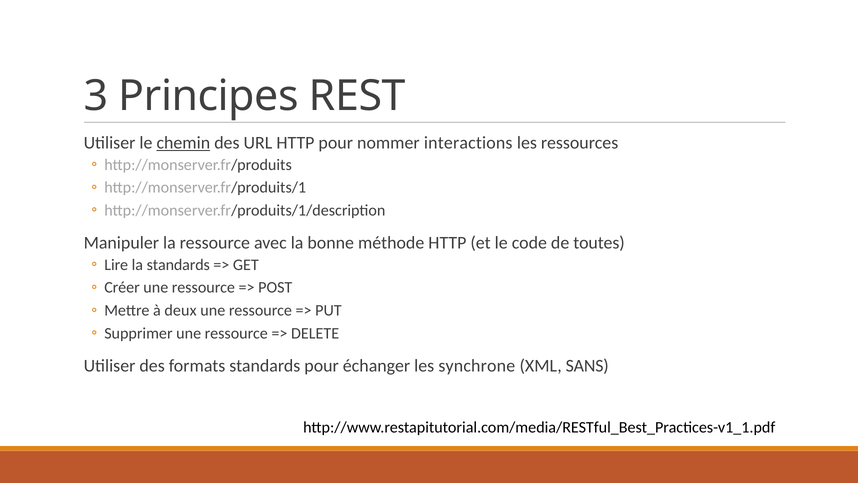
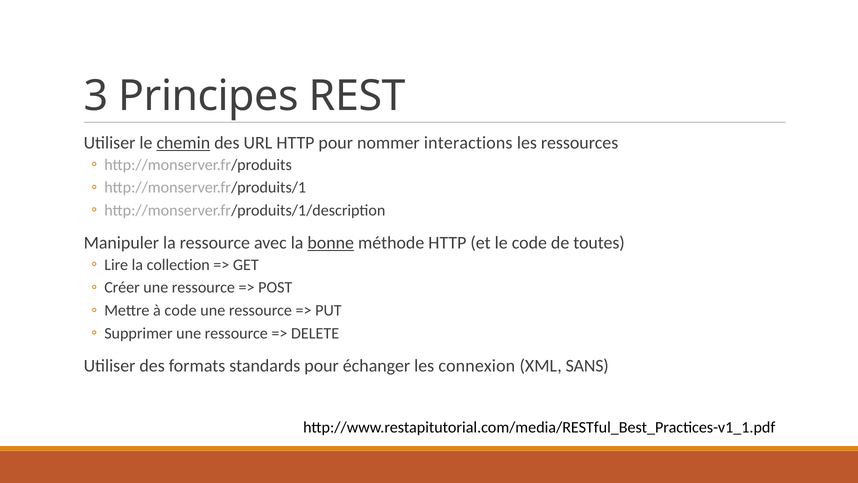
bonne underline: none -> present (331, 243)
la standards: standards -> collection (178, 265)
à deux: deux -> code (181, 310)
synchrone: synchrone -> connexion (477, 366)
